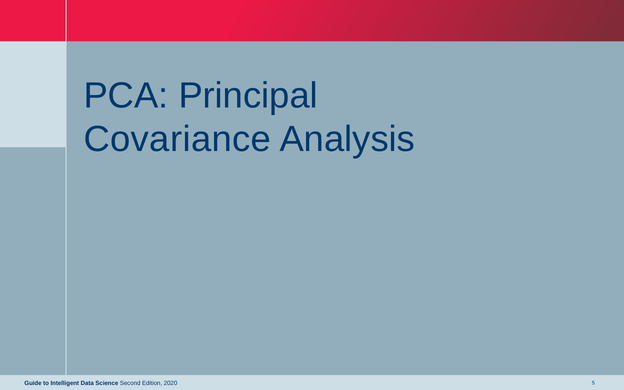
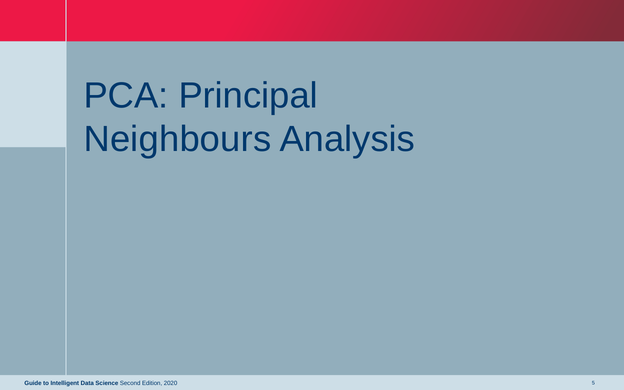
Covariance: Covariance -> Neighbours (177, 139)
